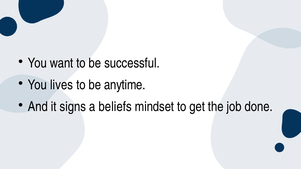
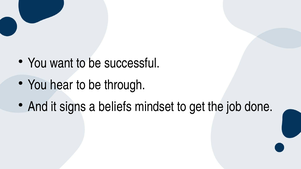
lives: lives -> hear (62, 85)
anytime: anytime -> through (125, 85)
